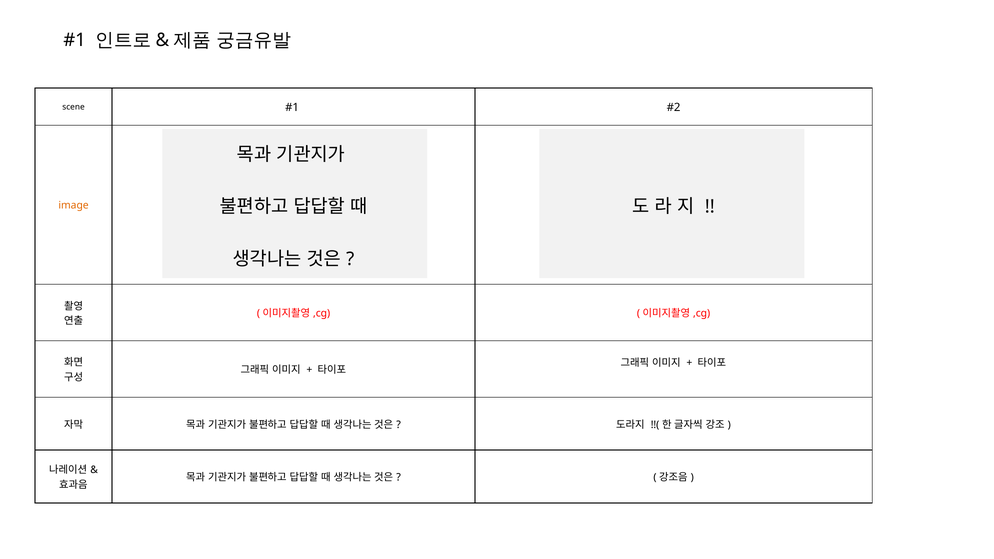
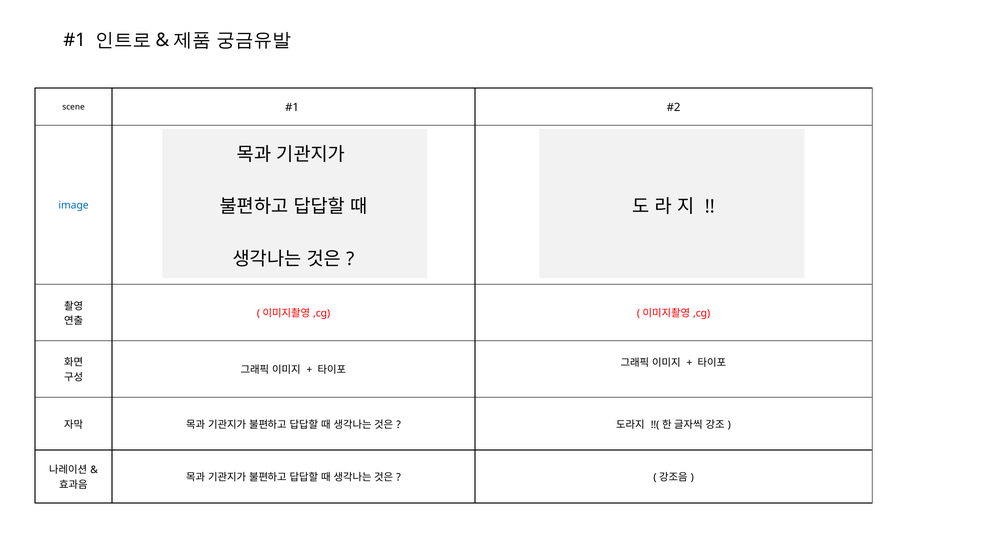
image colour: orange -> blue (74, 205)
